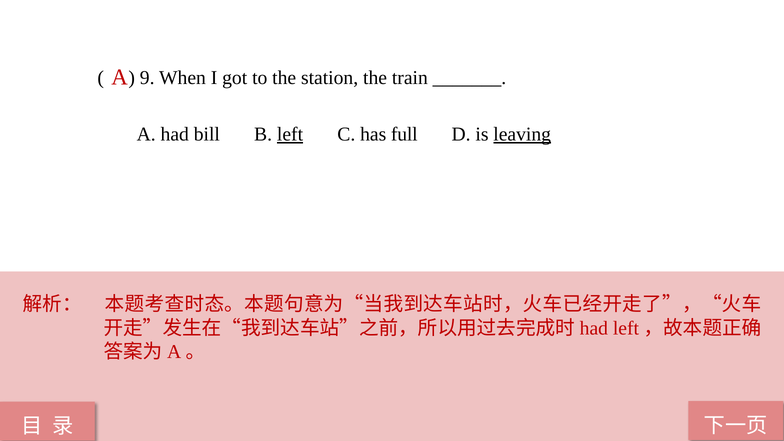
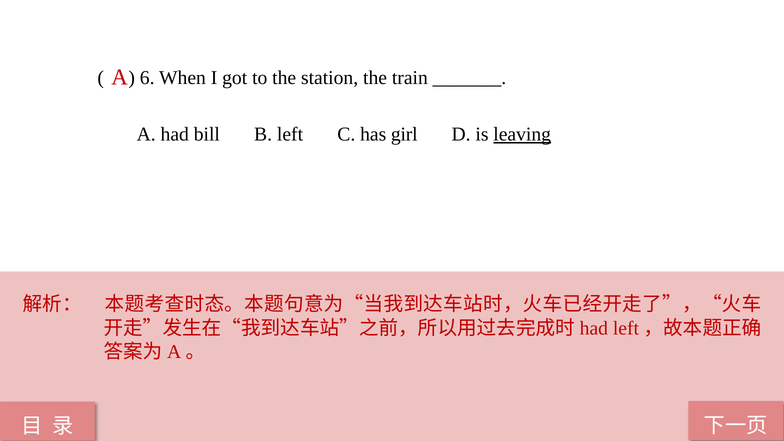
9: 9 -> 6 (147, 78)
left underline: present -> none (290, 134)
full: full -> girl (404, 134)
